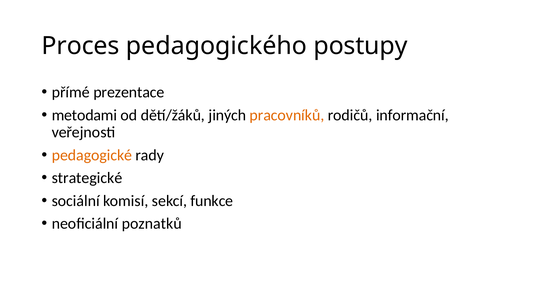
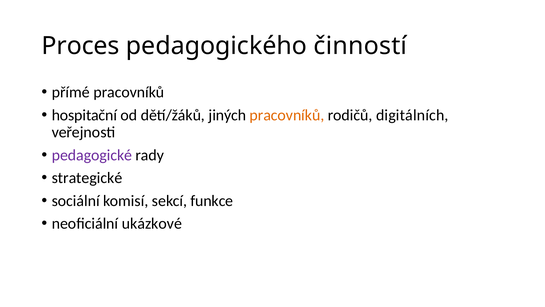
postupy: postupy -> činností (360, 46)
přímé prezentace: prezentace -> pracovníků (129, 92)
metodami: metodami -> hospitační (84, 115)
informační: informační -> digitálních (412, 115)
pedagogické colour: orange -> purple (92, 155)
poznatků: poznatků -> ukázkové (152, 223)
